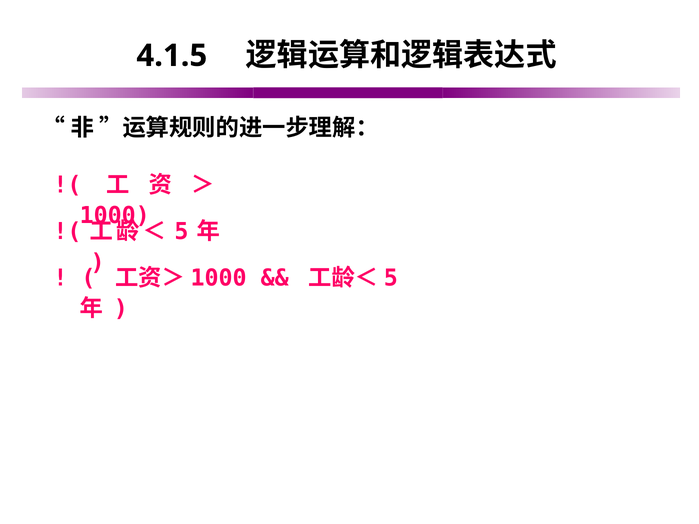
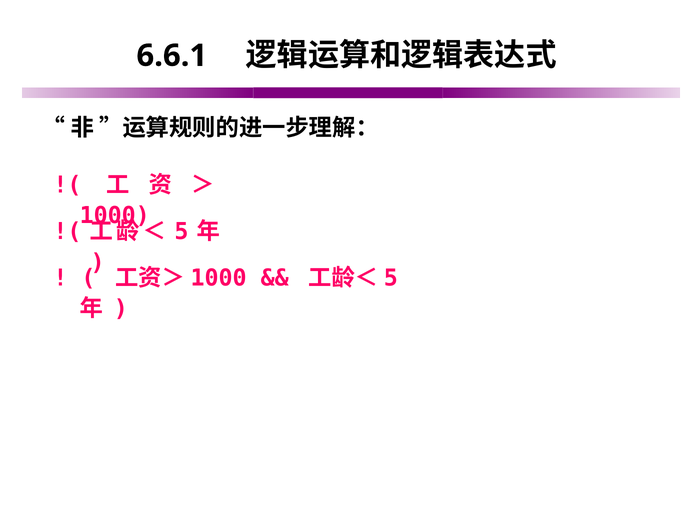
4.1.5: 4.1.5 -> 6.6.1 (172, 56)
